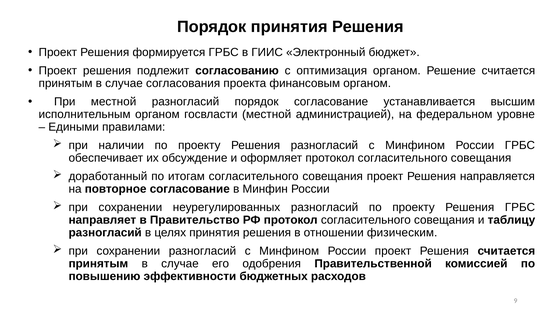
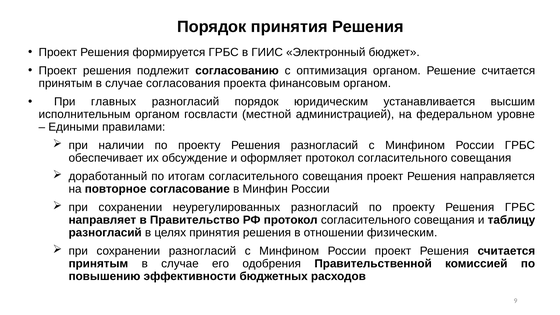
При местной: местной -> главных (114, 102)
порядок согласование: согласование -> юридическим (331, 102)
